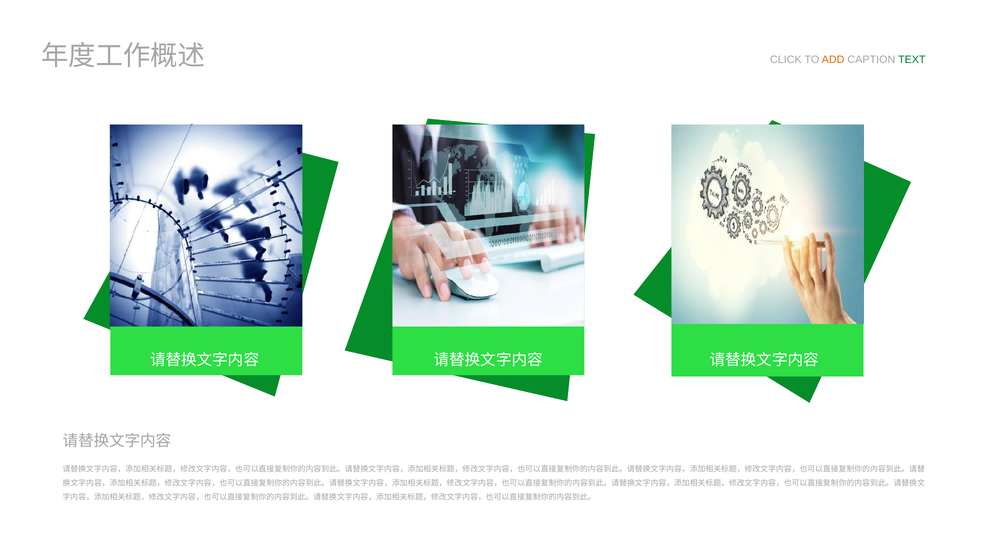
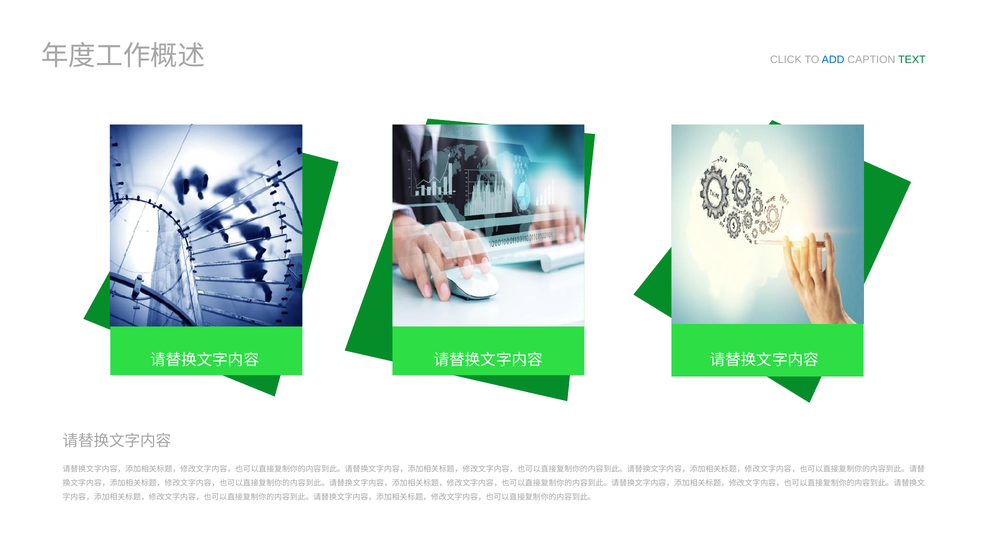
ADD colour: orange -> blue (833, 60)
